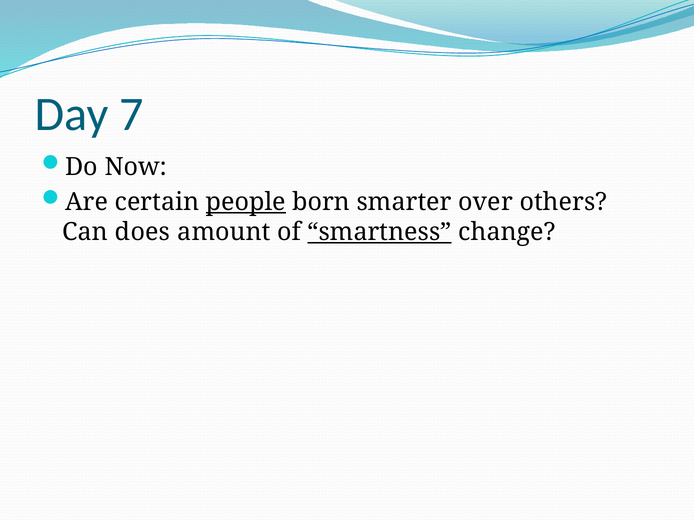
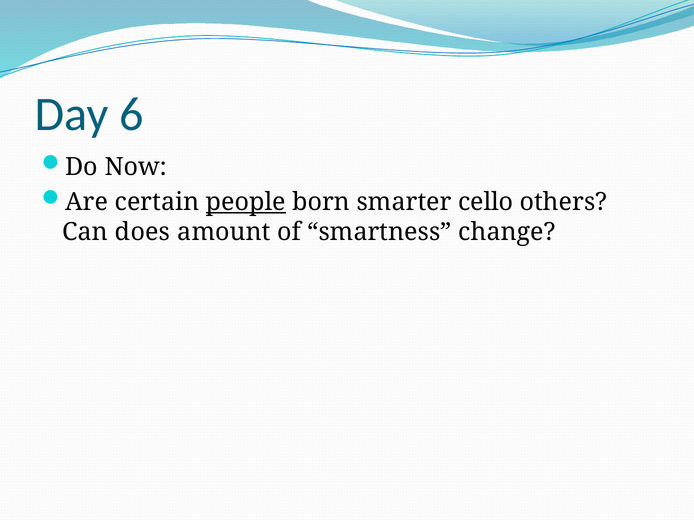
7: 7 -> 6 (131, 115)
over: over -> cello (486, 202)
smartness underline: present -> none (380, 232)
